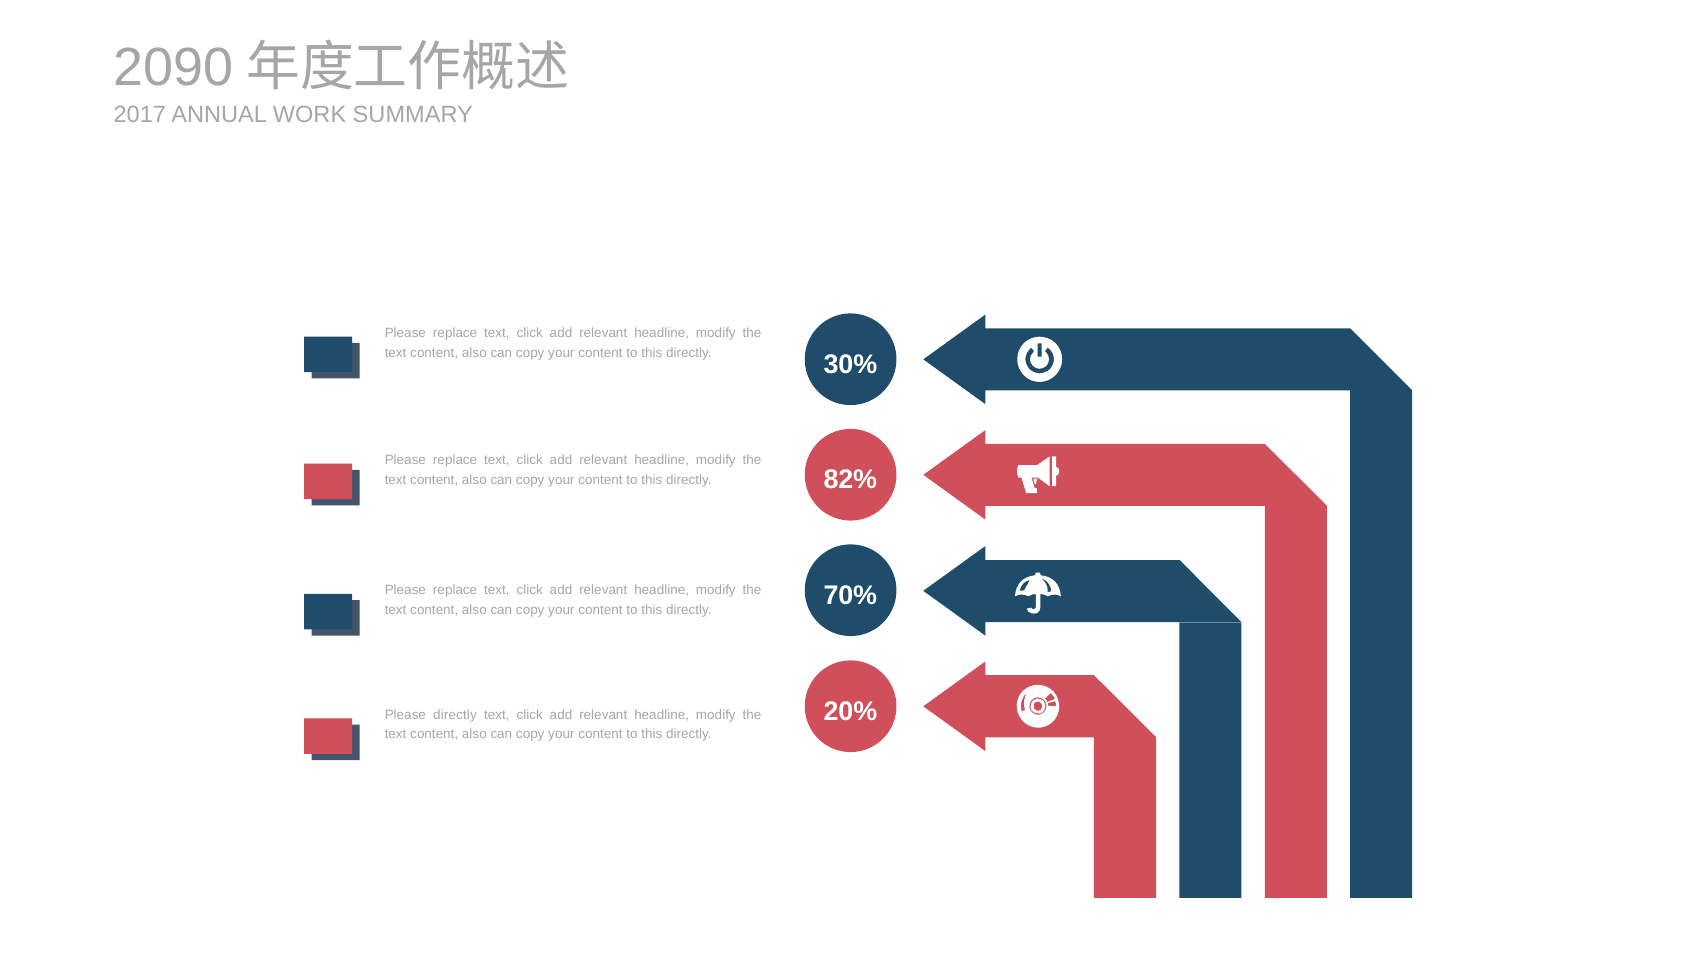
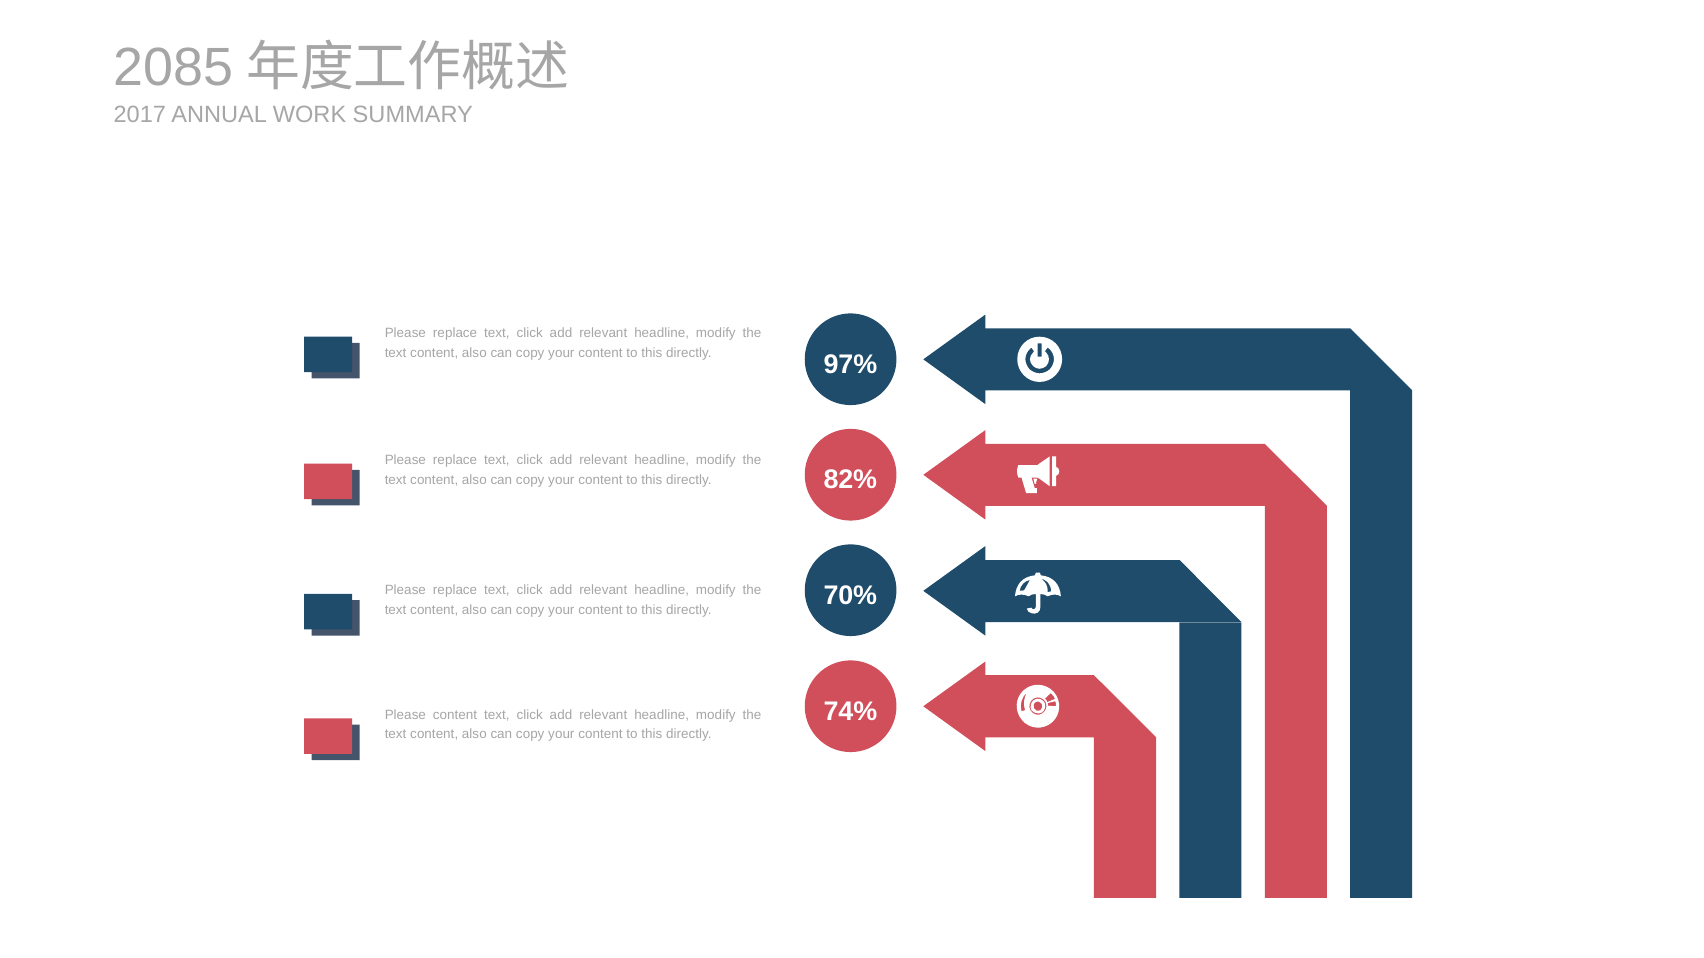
2090: 2090 -> 2085 (173, 67)
30%: 30% -> 97% (850, 364)
20%: 20% -> 74% (850, 712)
Please directly: directly -> content (455, 715)
